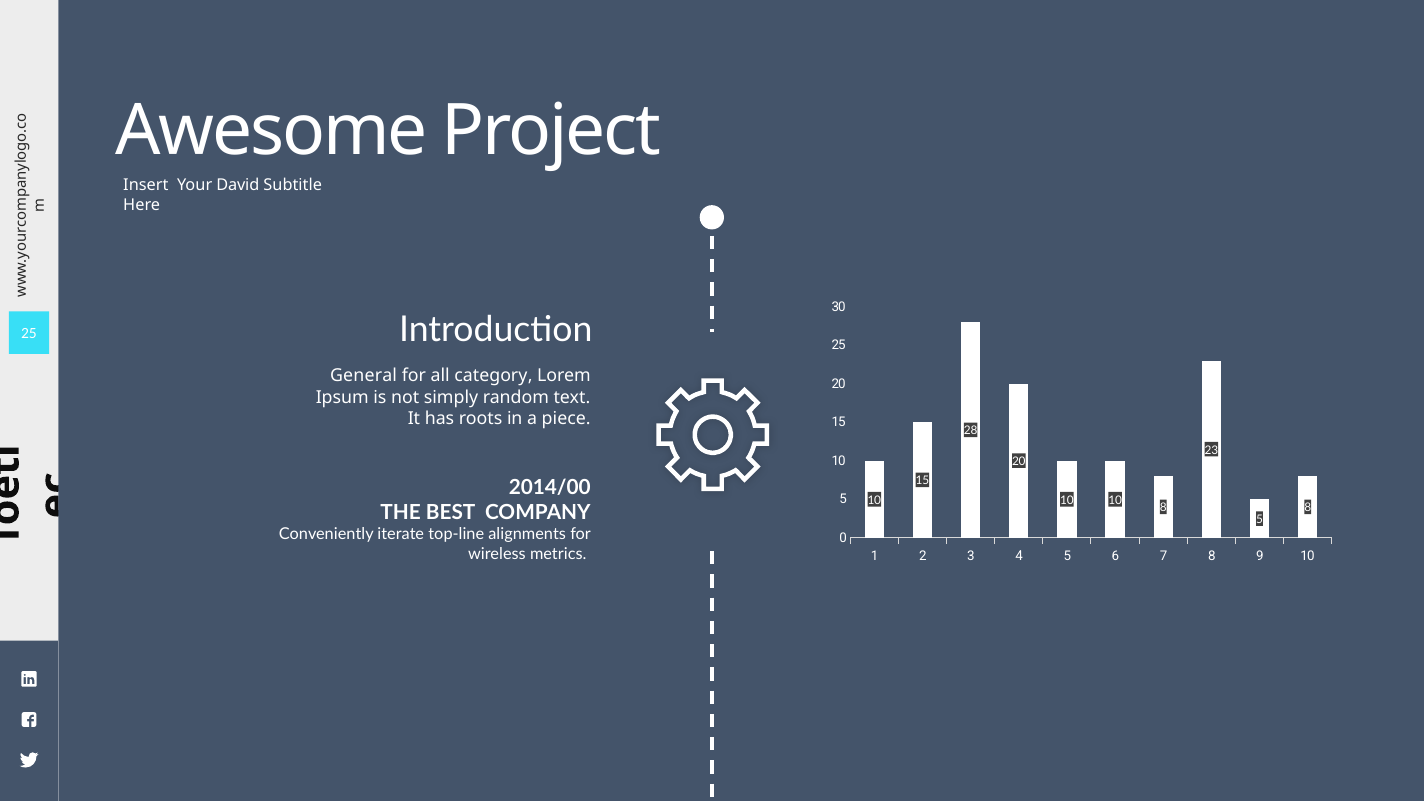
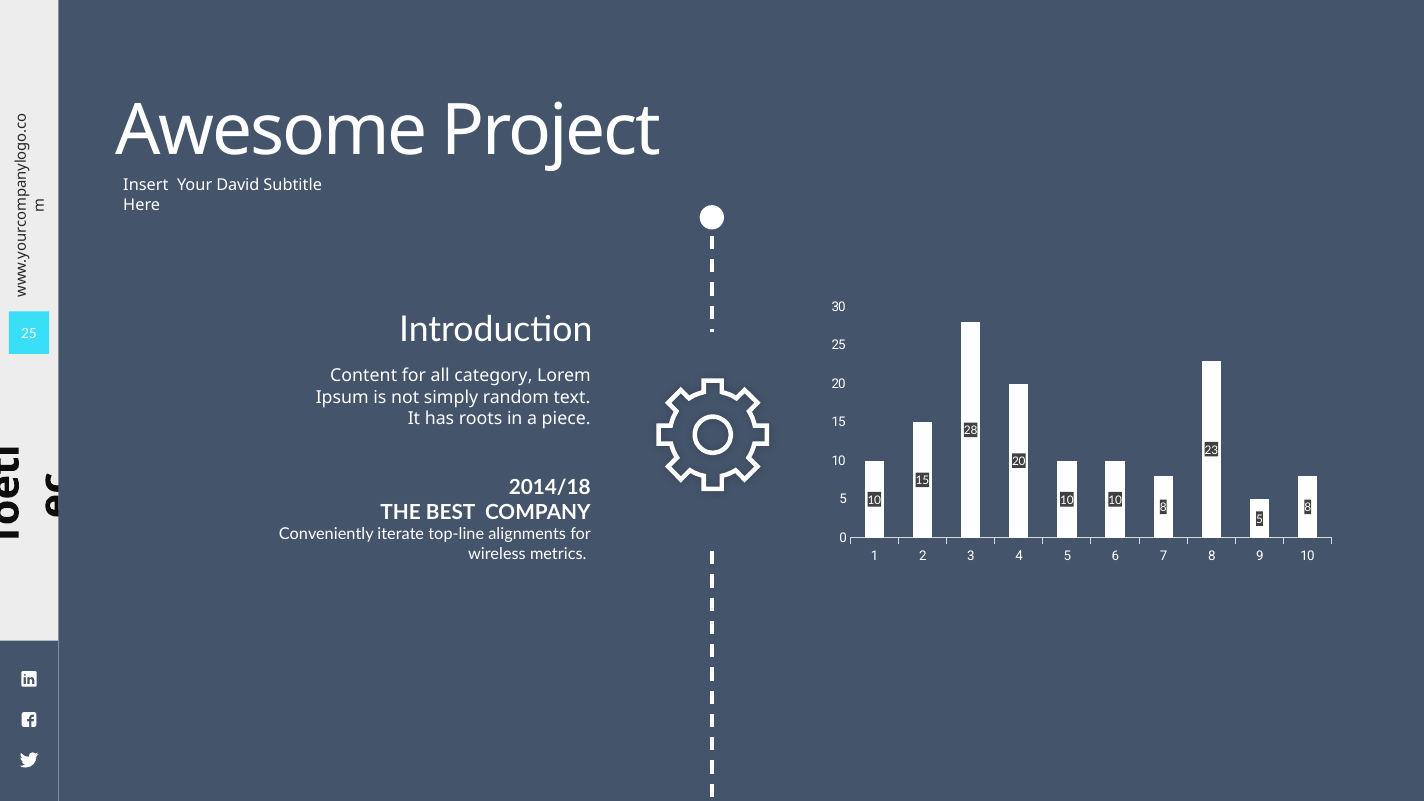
General: General -> Content (364, 376)
2014/00: 2014/00 -> 2014/18 (550, 487)
